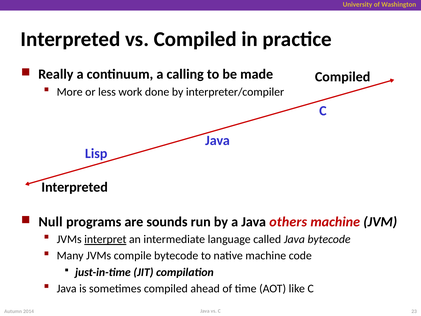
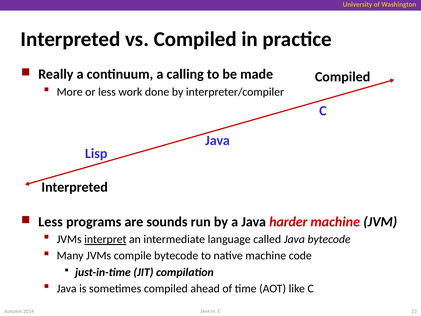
Null: Null -> Less (51, 222)
others: others -> harder (288, 222)
